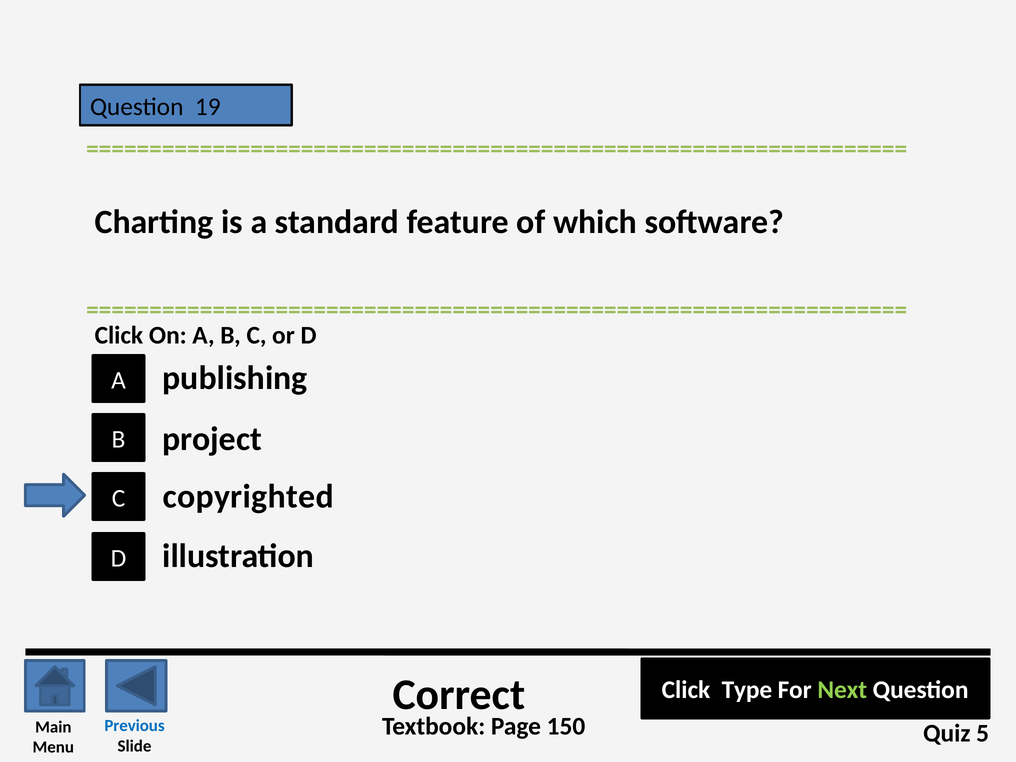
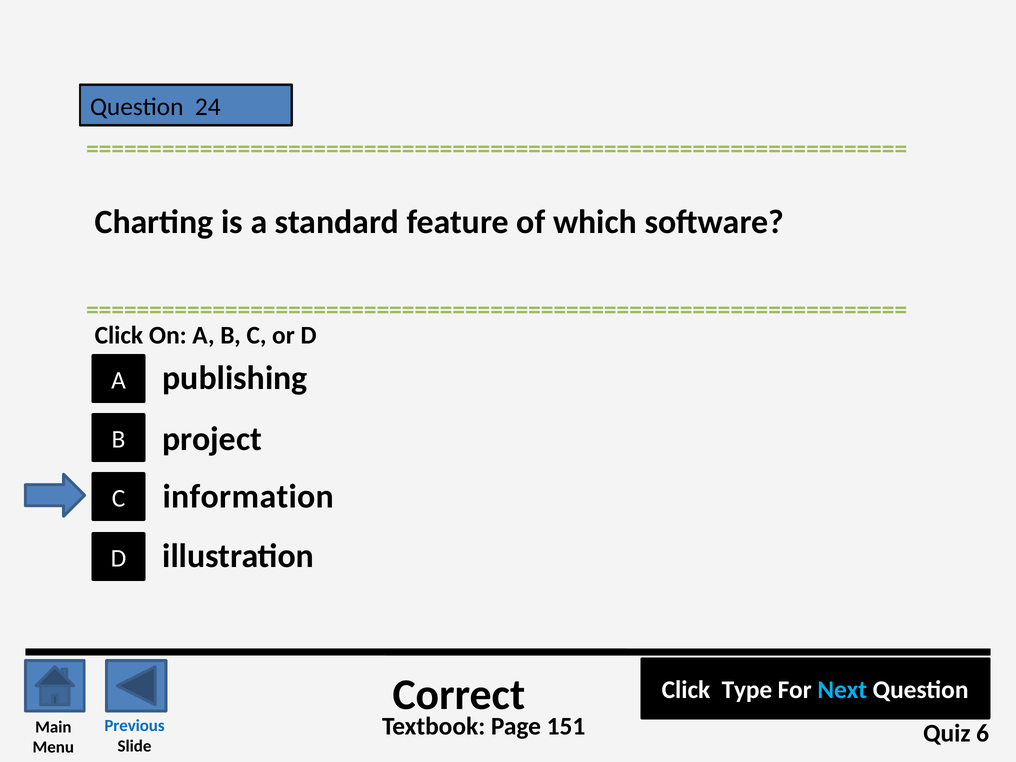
19: 19 -> 24 (208, 107)
copyrighted: copyrighted -> information (248, 497)
Next colour: light green -> light blue (842, 690)
150: 150 -> 151 (566, 726)
5: 5 -> 6 (983, 733)
